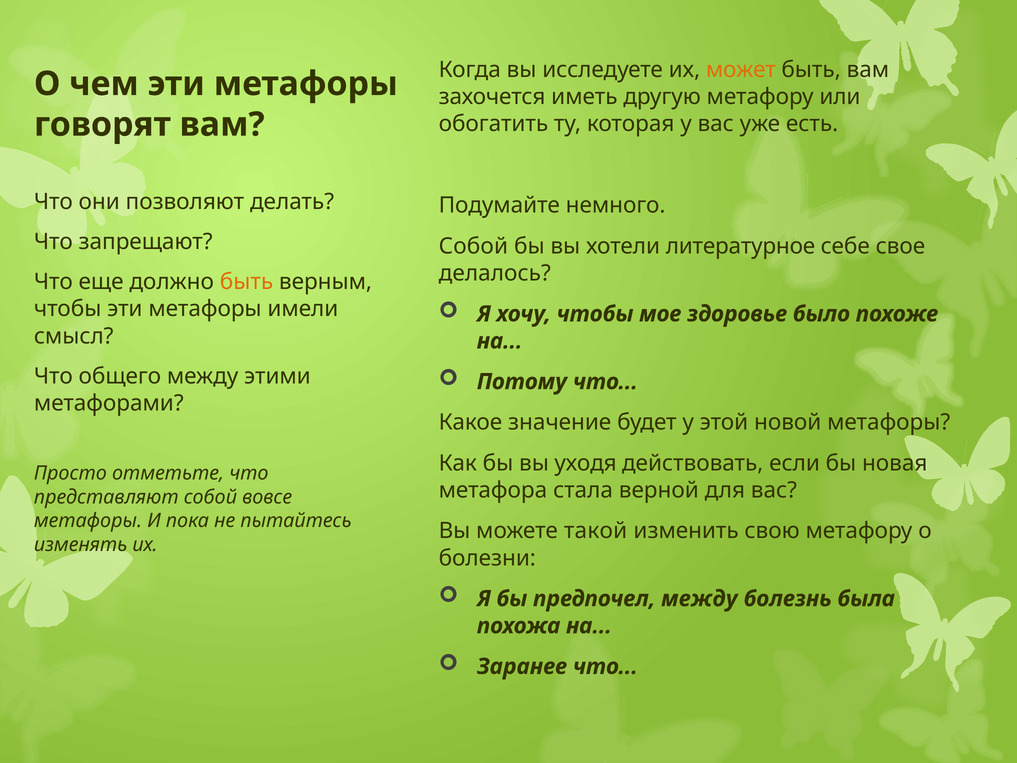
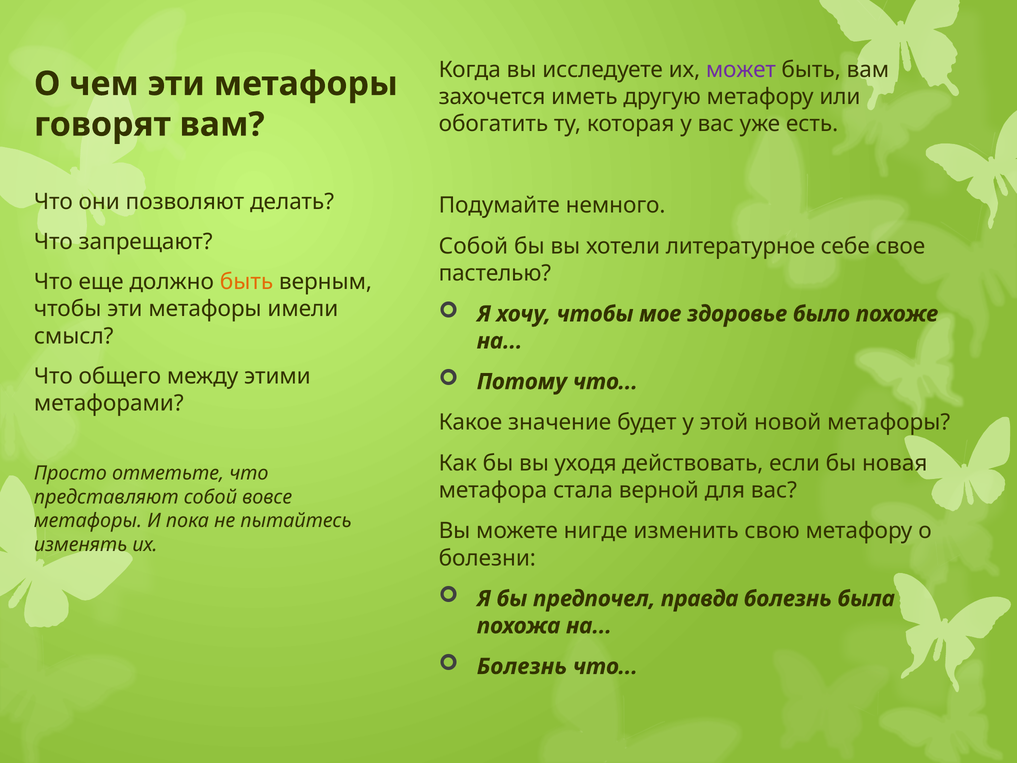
может colour: orange -> purple (741, 70)
делалось: делалось -> пастелью (495, 273)
такой: такой -> нигде (596, 531)
предпочел между: между -> правда (700, 599)
Заранее: Заранее -> Болезнь (522, 666)
